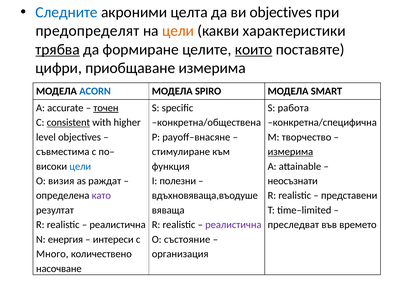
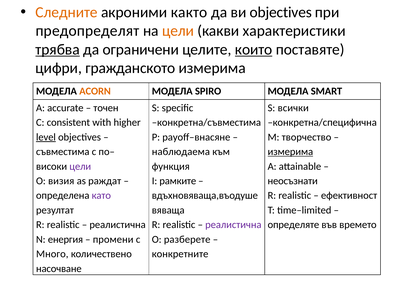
Следните colour: blue -> orange (67, 12)
целта: целта -> както (189, 12)
формиране: формиране -> ограничени (141, 49)
приобщаване: приобщаване -> гражданското (130, 68)
ACORN colour: blue -> orange (95, 91)
точен underline: present -> none (106, 108)
работа: работа -> всички (293, 108)
consistent underline: present -> none (68, 122)
конкретна/обществена: конкретна/обществена -> конкретна/съвместима (206, 122)
level underline: none -> present (46, 137)
стимулиране: стимулиране -> наблюдаема (181, 152)
цели colour: blue -> purple (80, 166)
полезни: полезни -> рамките (178, 181)
представени: представени -> ефективност (349, 195)
преследват: преследват -> определяте (293, 225)
интереси: интереси -> промени (113, 239)
състояние: състояние -> разберете (187, 239)
организация: организация -> конкретните (180, 254)
